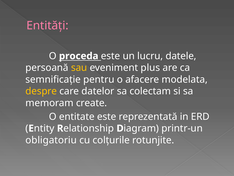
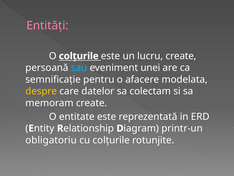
O proceda: proceda -> colţurile (79, 56)
lucru datele: datele -> create (181, 56)
sau colour: yellow -> light blue (79, 68)
plus: plus -> unei (150, 68)
